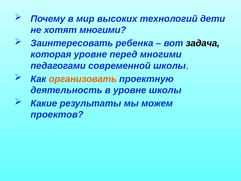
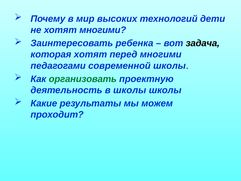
которая уровне: уровне -> хотят (90, 54)
организовать colour: orange -> green (83, 79)
в уровне: уровне -> школы (130, 90)
проектов: проектов -> проходит (57, 114)
